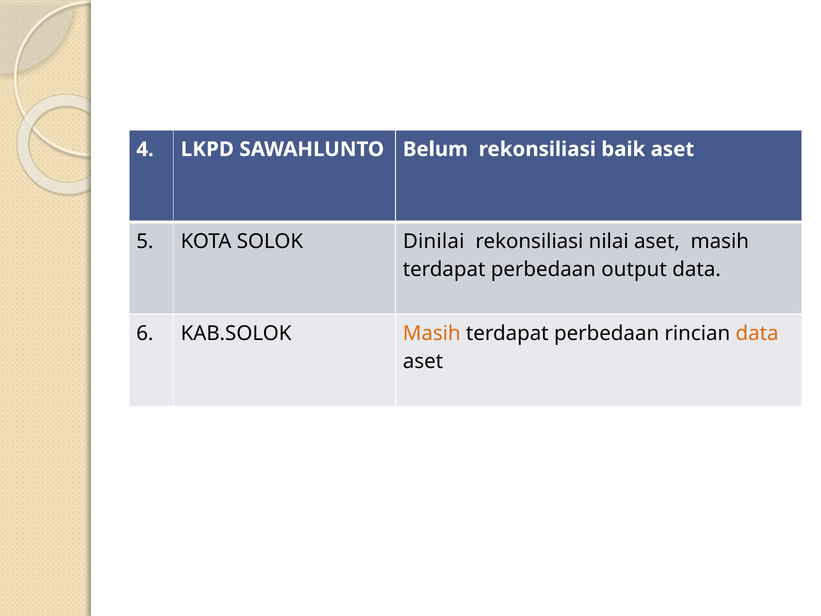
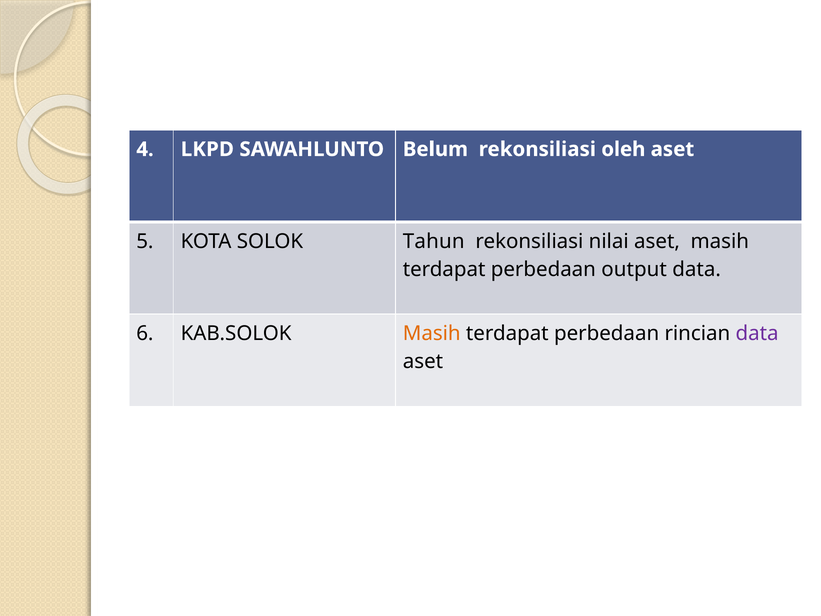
baik: baik -> oleh (623, 149)
Dinilai: Dinilai -> Tahun (434, 241)
data colour: orange -> purple (757, 333)
